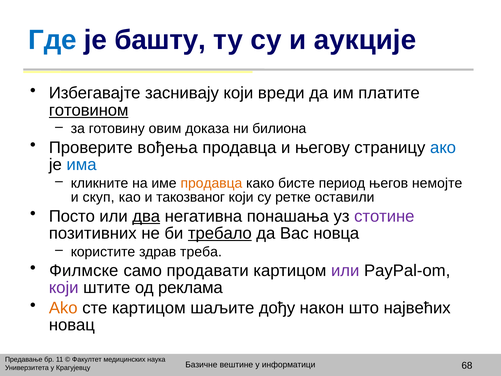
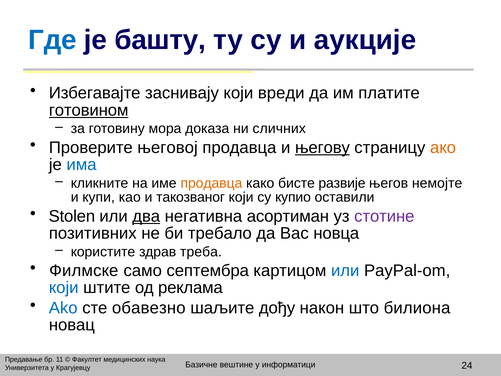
овим: овим -> мора (165, 129)
билиона: билиона -> сличних (279, 129)
вођења: вођења -> његовој (168, 147)
његову underline: none -> present (322, 147)
ако colour: blue -> orange (443, 147)
период: период -> развије (342, 183)
скуп: скуп -> купи (99, 197)
ретке: ретке -> купио (293, 197)
Посто: Посто -> Stolen (72, 216)
понашања: понашања -> асортиман (288, 216)
требало underline: present -> none (220, 233)
продавати: продавати -> септембра (208, 270)
или colour: purple -> blue (345, 270)
који colour: purple -> blue (64, 288)
Ako colour: orange -> blue (63, 308)
сте картицом: картицом -> обавезно (149, 308)
највећих: највећих -> билиона (417, 308)
68: 68 -> 24 (467, 365)
